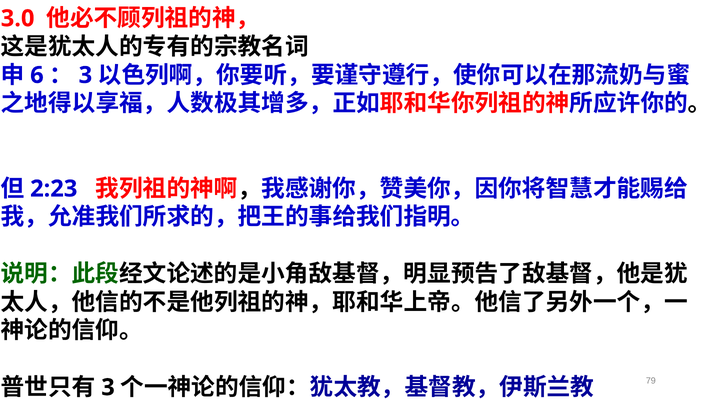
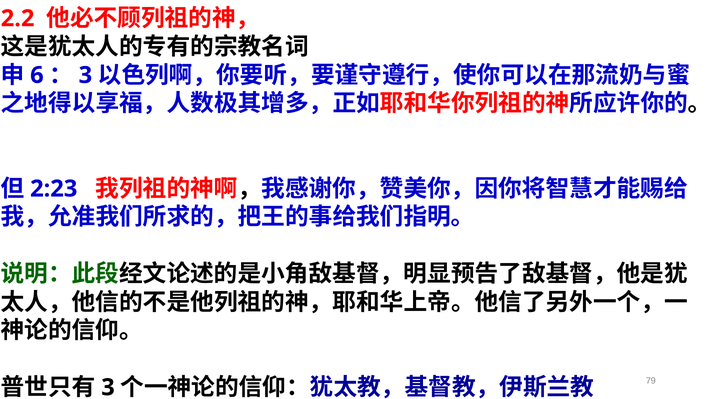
3.0: 3.0 -> 2.2 (18, 18)
